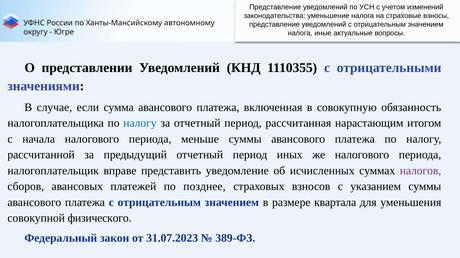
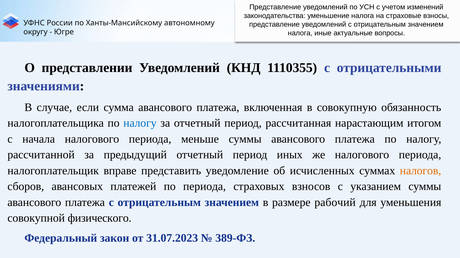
налогов colour: purple -> orange (421, 171)
по позднее: позднее -> периода (205, 187)
квартала: квартала -> рабочий (335, 203)
